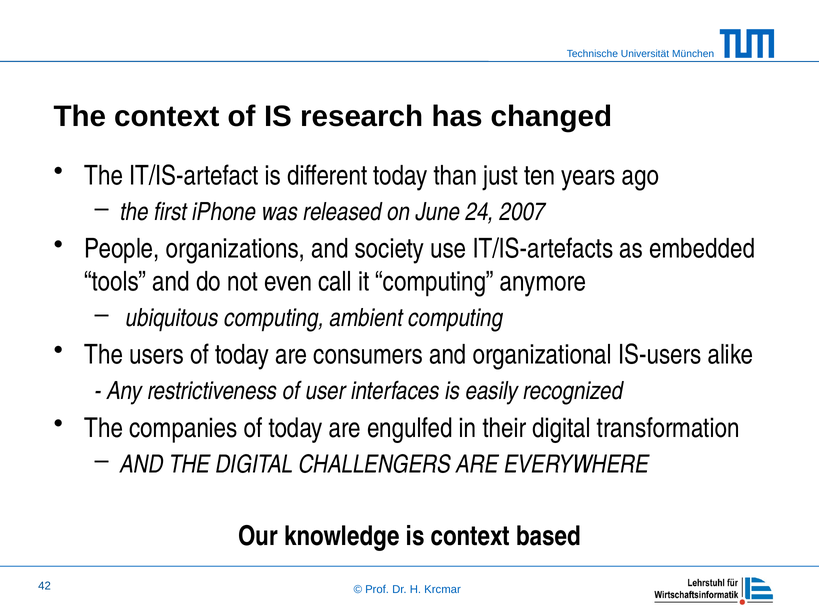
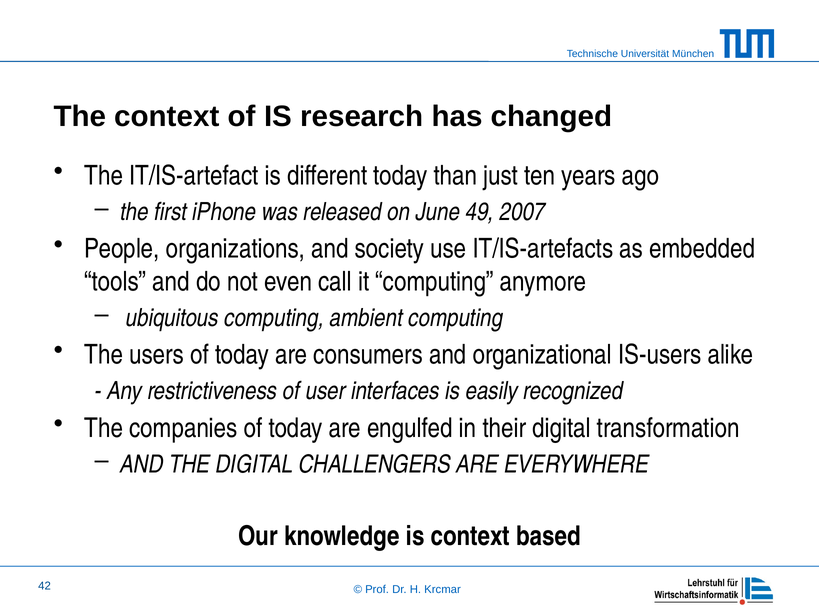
24: 24 -> 49 (480, 212)
